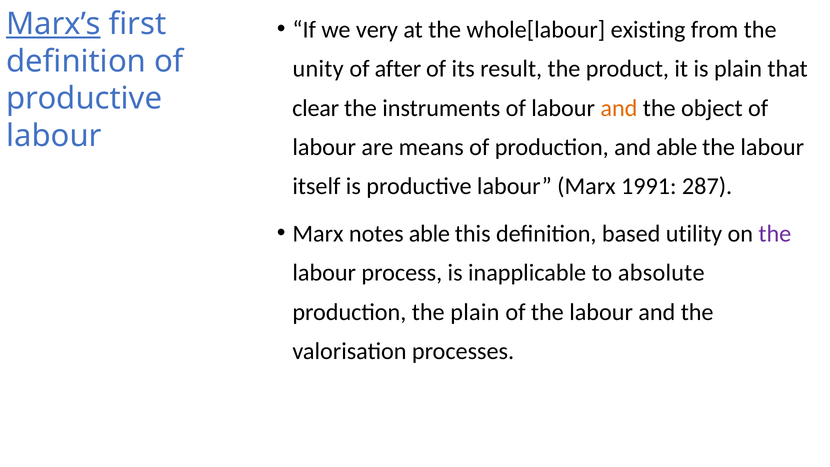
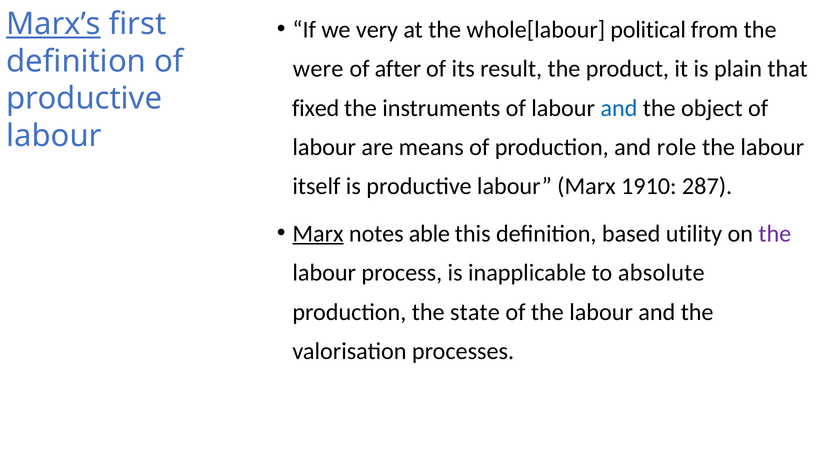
existing: existing -> political (648, 30)
unity: unity -> were (318, 69)
clear: clear -> fixed (316, 108)
and colour: orange -> blue (619, 108)
and able: able -> role (677, 147)
1991: 1991 -> 1910 (649, 186)
Marx underline: none -> present (318, 233)
the plain: plain -> state (475, 312)
